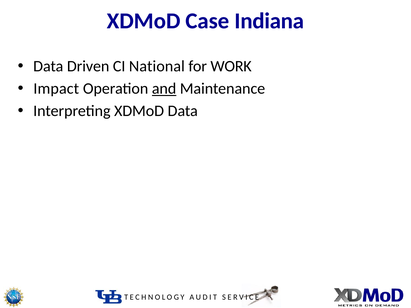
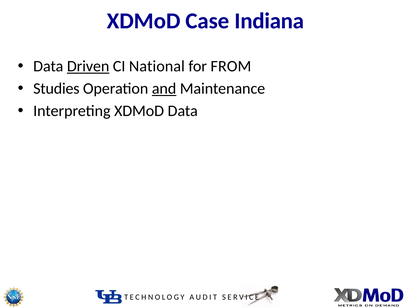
Driven underline: none -> present (88, 66)
WORK: WORK -> FROM (231, 66)
Impact: Impact -> Studies (56, 89)
